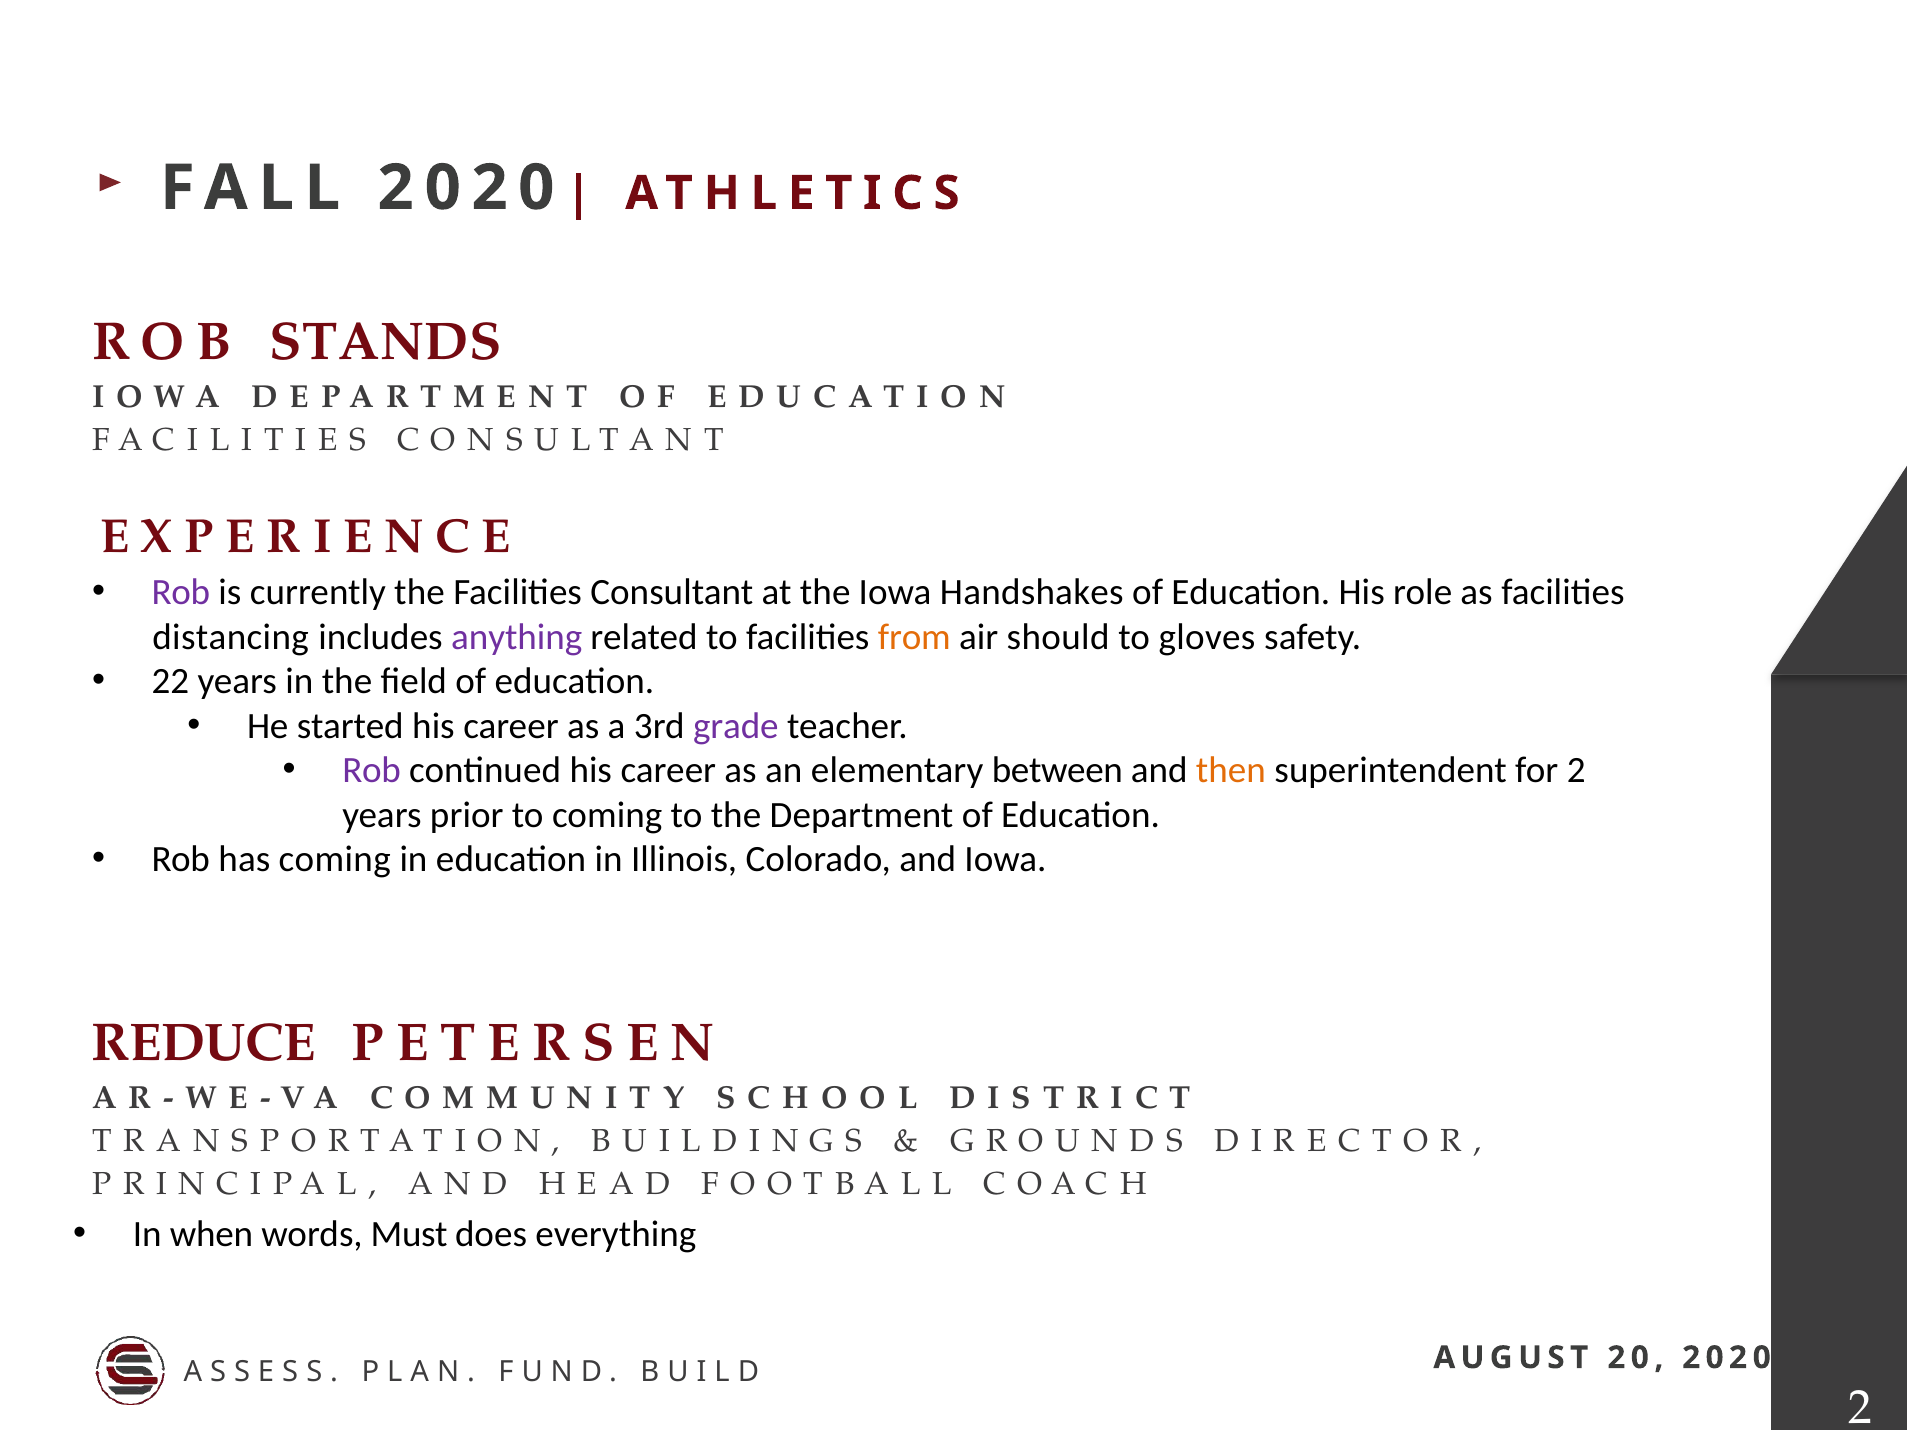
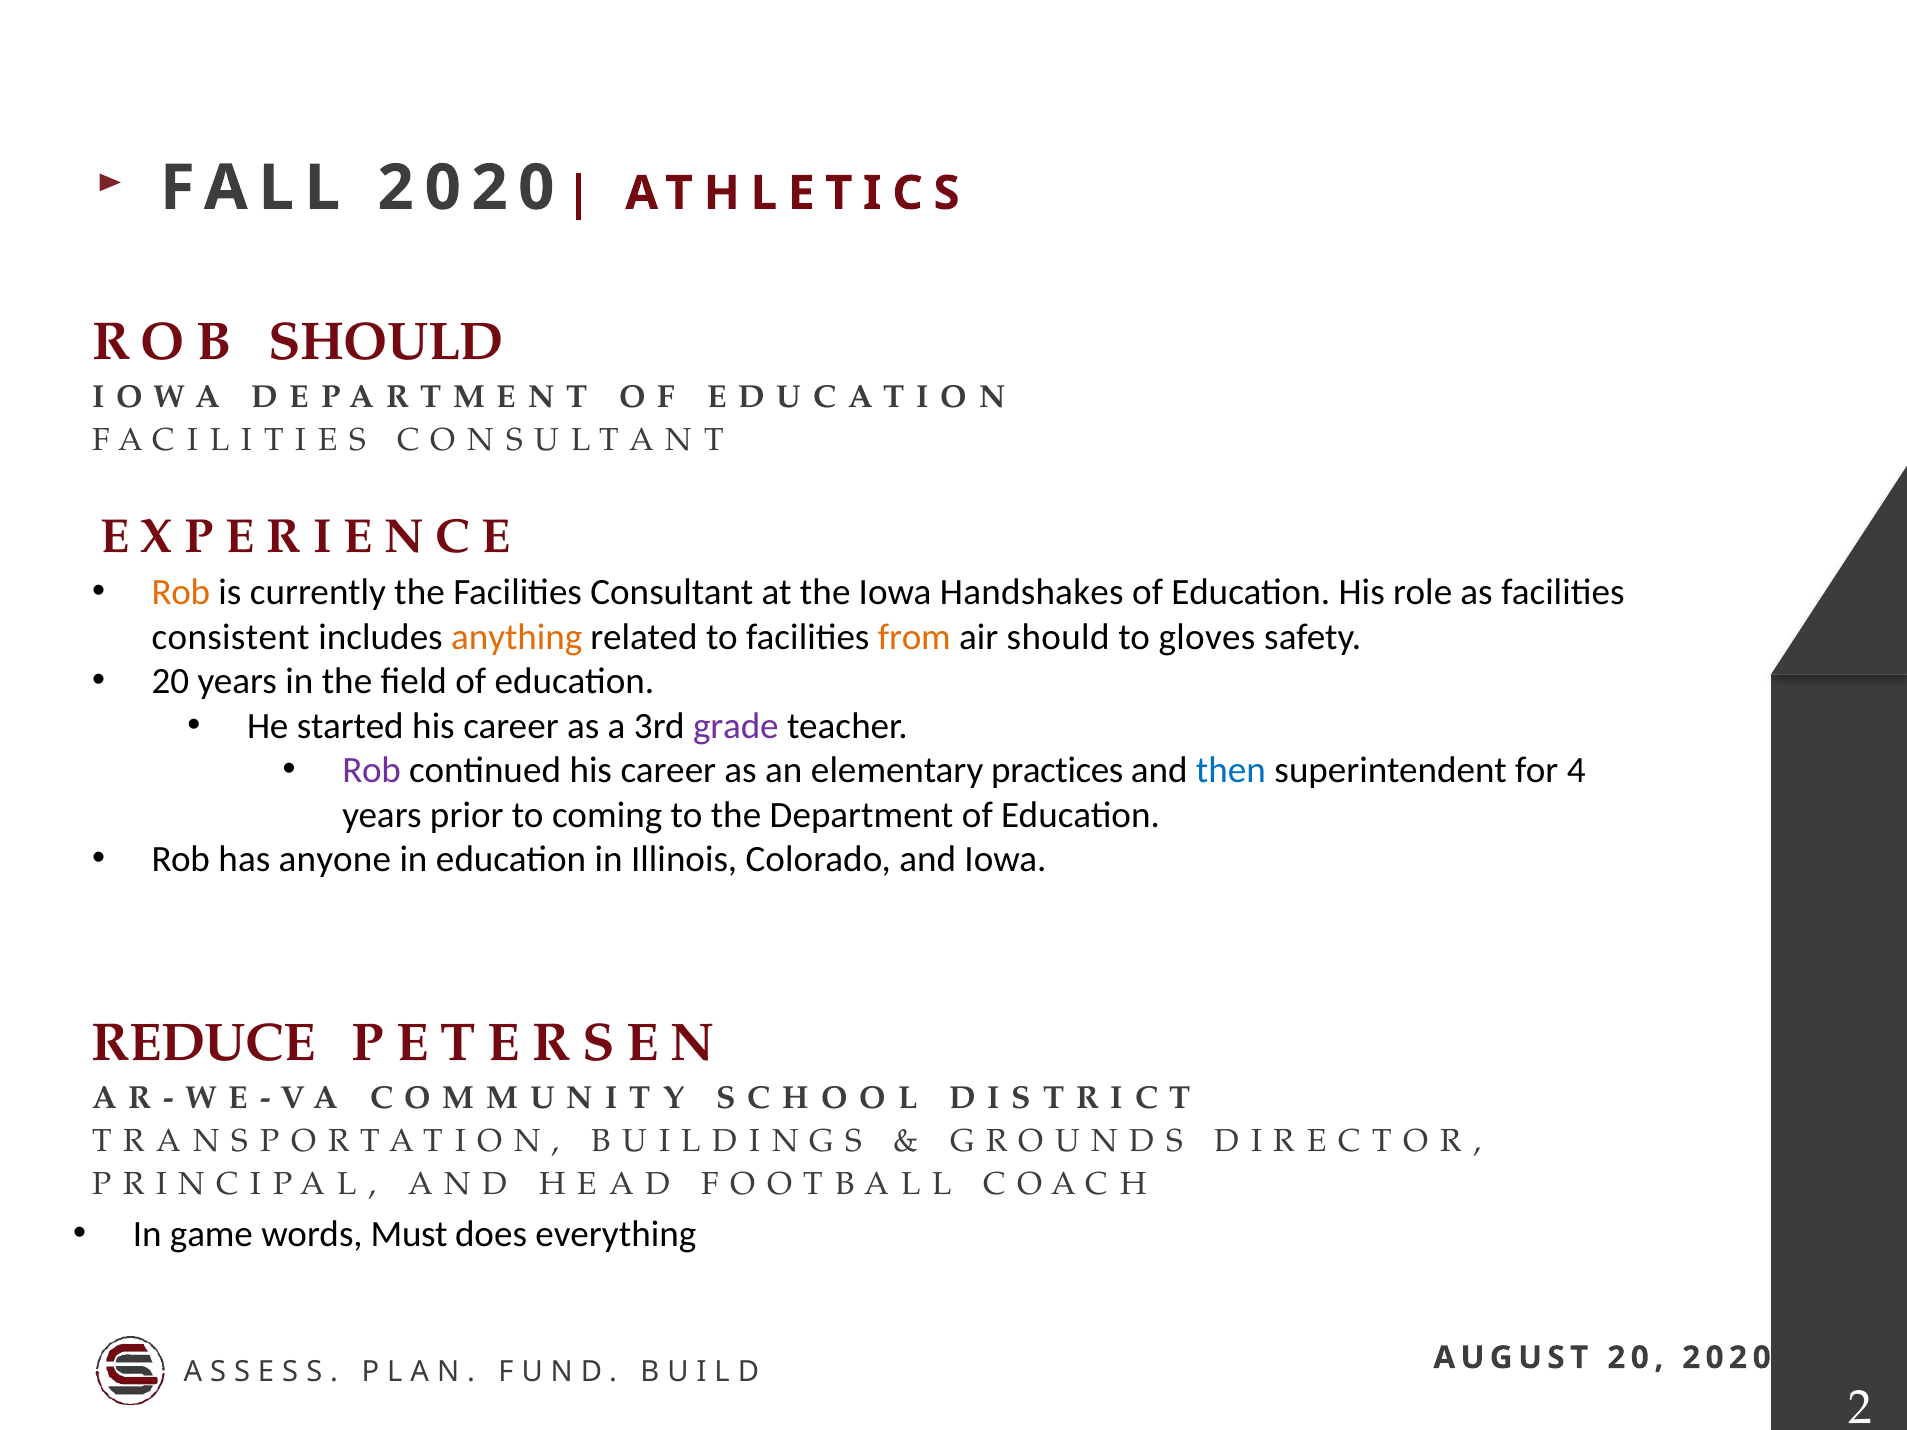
ROB STANDS: STANDS -> SHOULD (386, 342)
Rob colour: purple -> orange (181, 593)
distancing: distancing -> consistent (231, 637)
anything colour: purple -> orange (517, 637)
22: 22 -> 20 (170, 682)
between: between -> practices (1057, 771)
then colour: orange -> blue (1231, 771)
for 2: 2 -> 4 (1576, 771)
has coming: coming -> anyone (335, 860)
when: when -> game (211, 1234)
